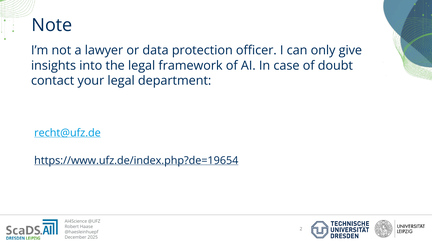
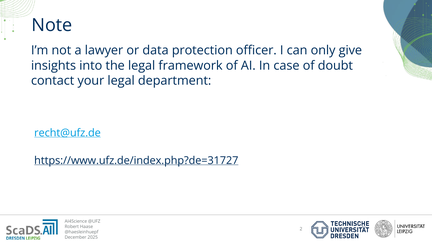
https://www.ufz.de/index.php?de=19654: https://www.ufz.de/index.php?de=19654 -> https://www.ufz.de/index.php?de=31727 (136, 161)
